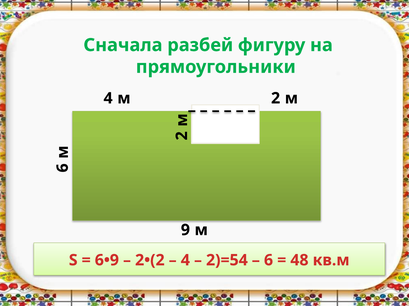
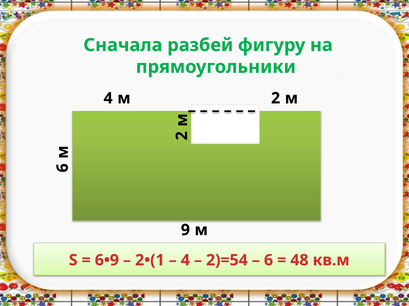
2•(2: 2•(2 -> 2•(1 (150, 261)
